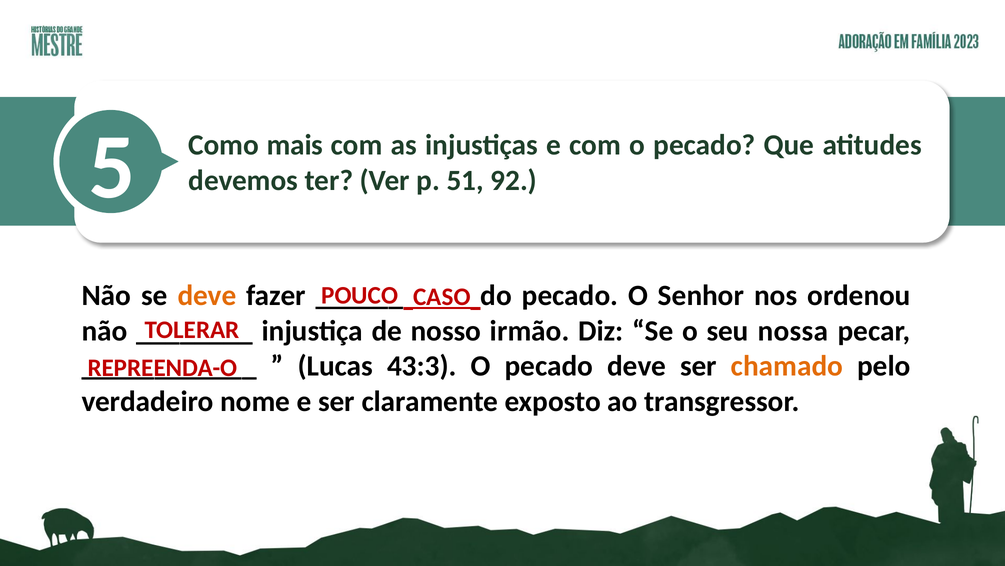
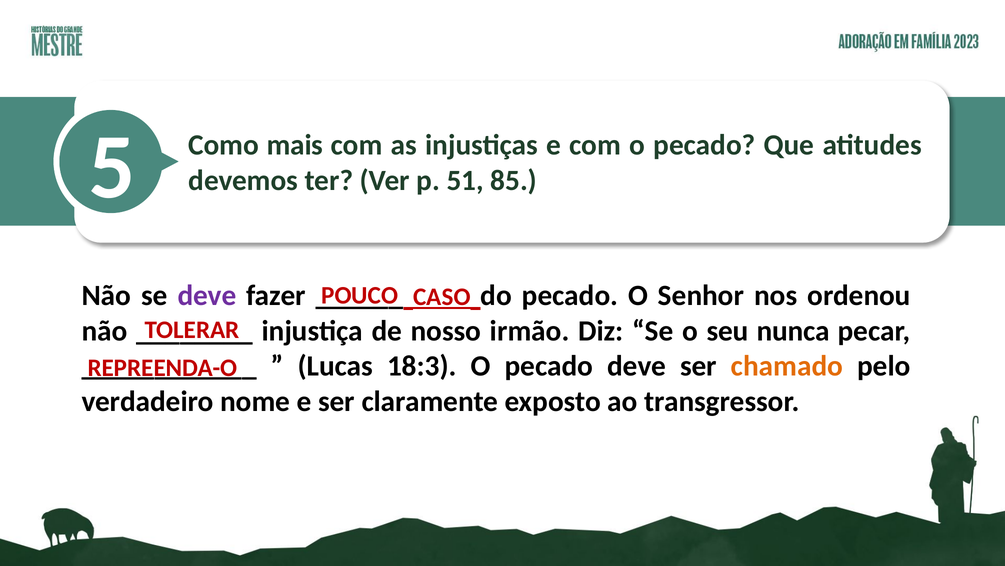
92: 92 -> 85 (514, 180)
deve colour: orange -> purple (207, 295)
nossa: nossa -> nunca (793, 331)
43:3: 43:3 -> 18:3 (422, 366)
